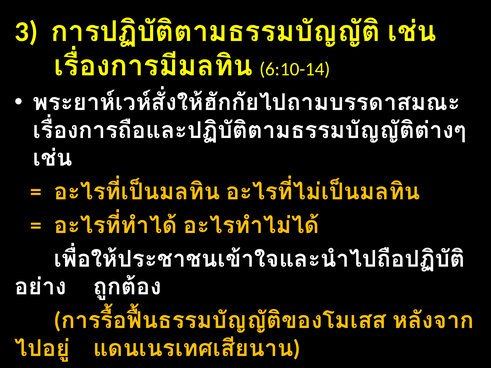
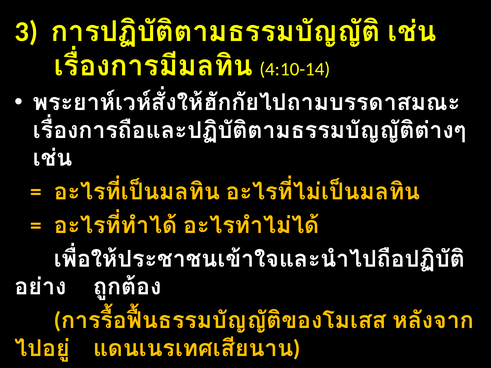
6:10-14: 6:10-14 -> 4:10-14 (295, 69)
